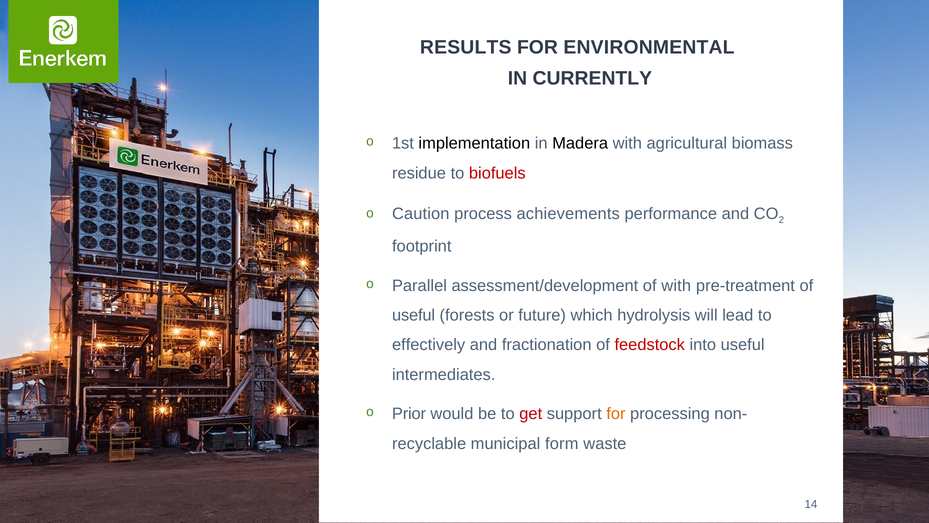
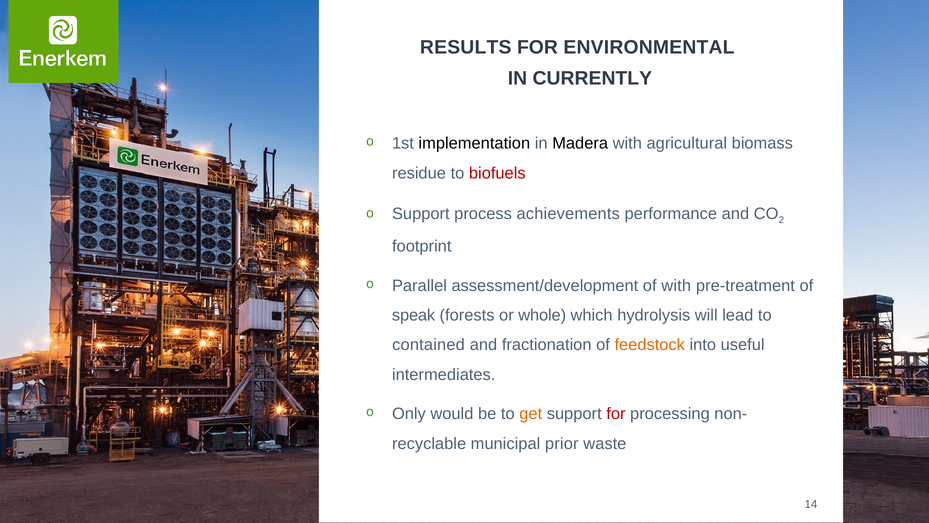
Caution: Caution -> Support (421, 214)
useful: useful -> speak (414, 315)
future: future -> whole (542, 315)
effectively: effectively -> contained (429, 345)
feedstock colour: red -> orange (650, 345)
Prior: Prior -> Only (409, 414)
get colour: red -> orange (531, 414)
for colour: orange -> red (616, 414)
form: form -> prior (562, 443)
